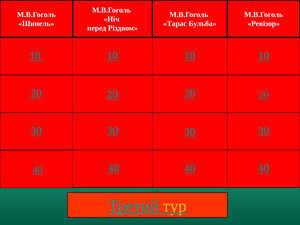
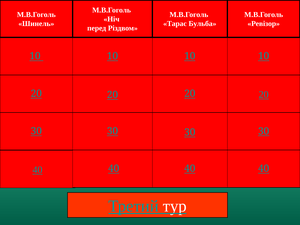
тур colour: yellow -> white (175, 206)
